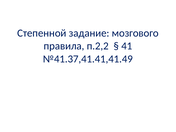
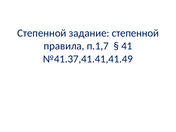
задание мозгового: мозгового -> степенной (135, 33)
п.2,2: п.2,2 -> п.1,7 (98, 46)
